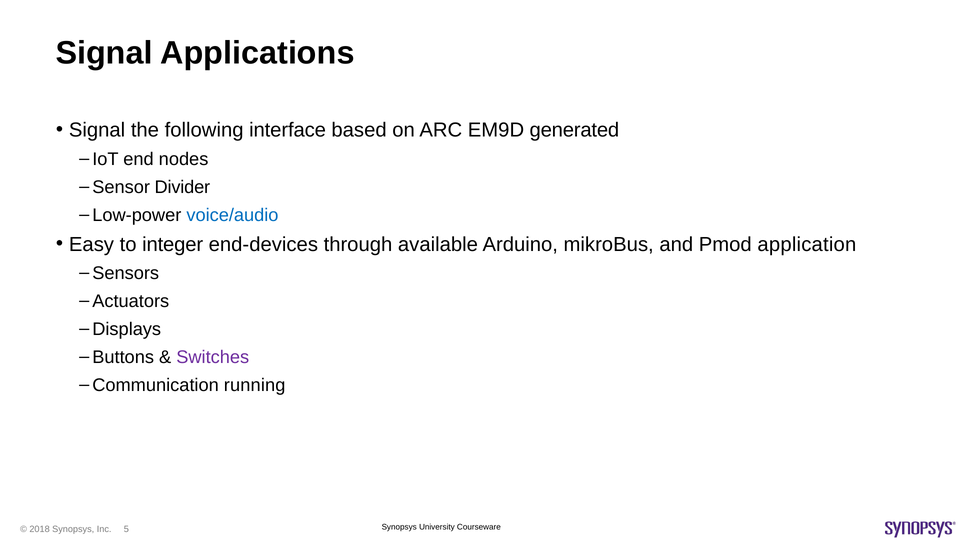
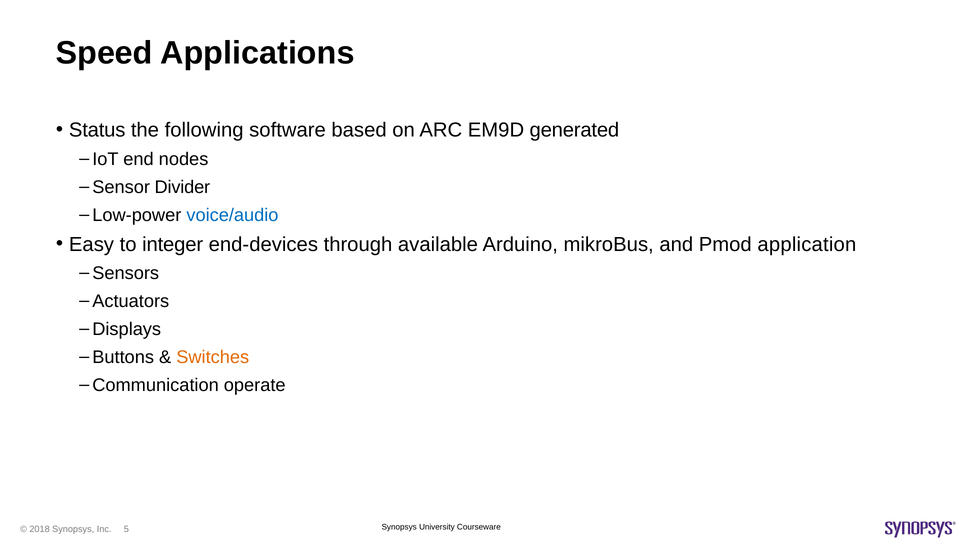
Signal: Signal -> Speed (104, 53)
Signal: Signal -> Status (97, 130)
interface: interface -> software (288, 130)
Switches colour: purple -> orange (213, 357)
running: running -> operate (255, 385)
